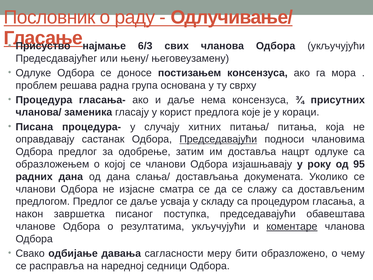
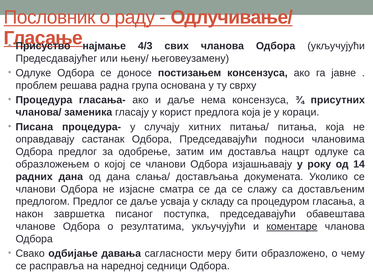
6/3: 6/3 -> 4/3 (145, 46)
мора: мора -> јавне (344, 73)
предлога које: које -> која (251, 112)
Председавајући underline: present -> none (218, 139)
95: 95 -> 14 (359, 164)
